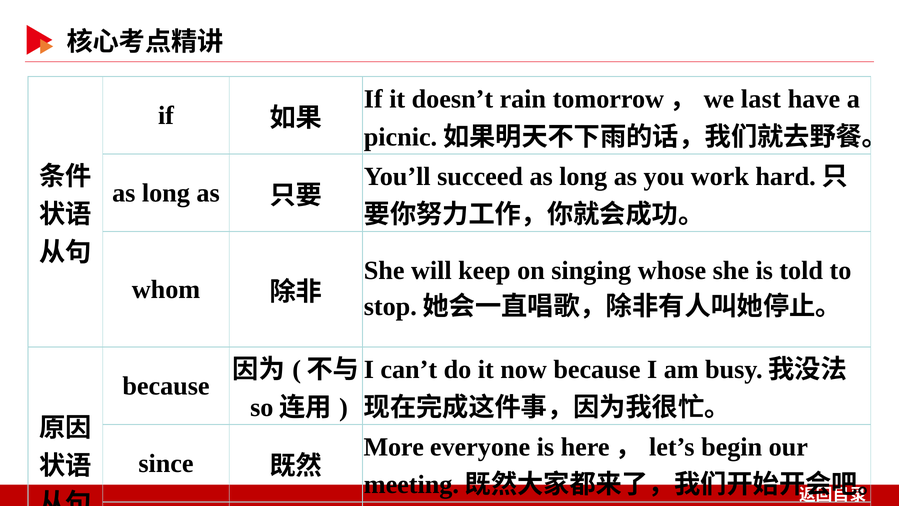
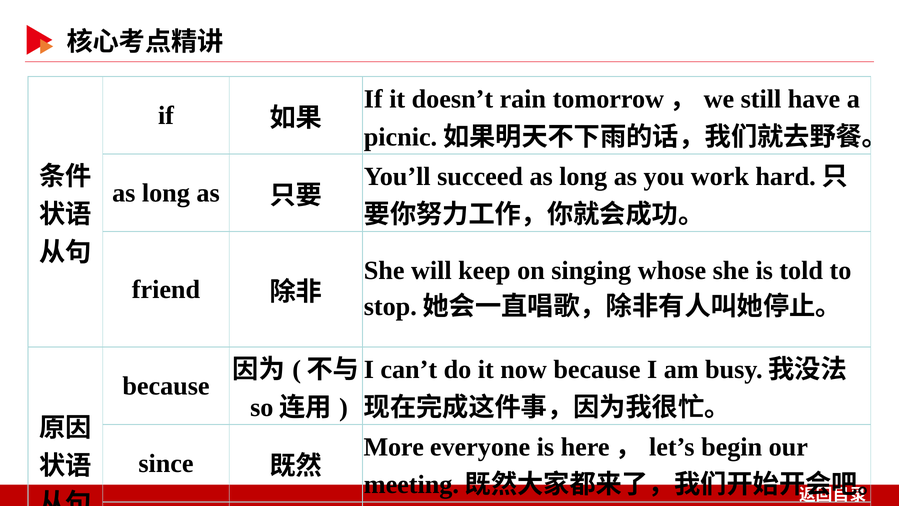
last: last -> still (761, 99)
whom: whom -> friend (166, 289)
